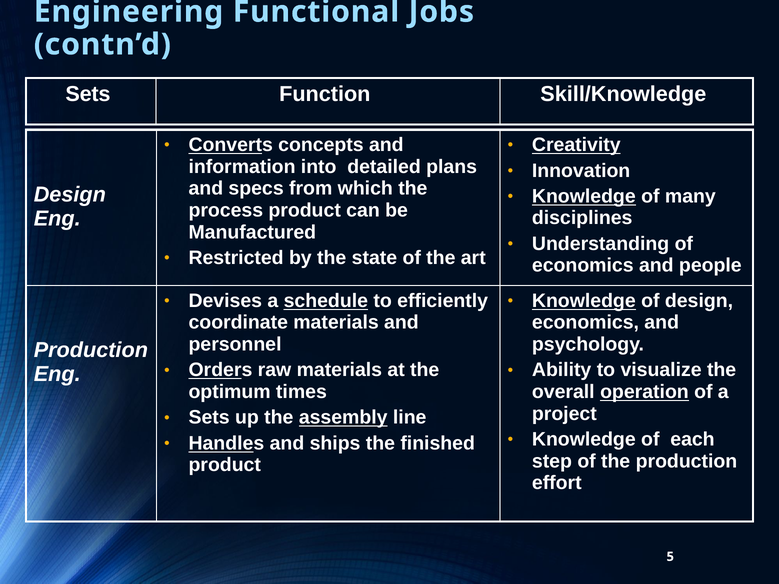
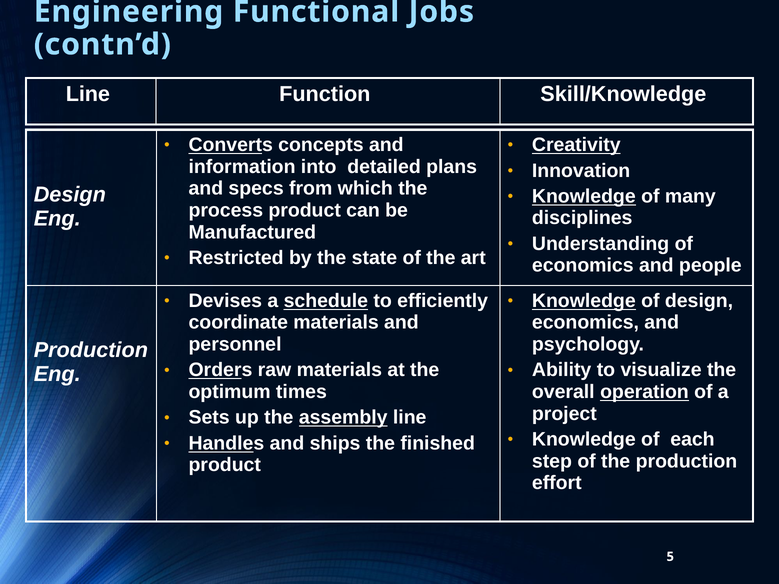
Sets: Sets -> Line (88, 94)
